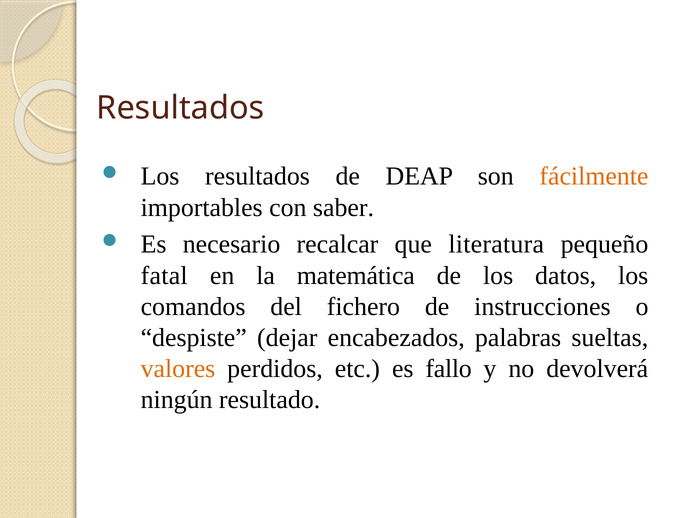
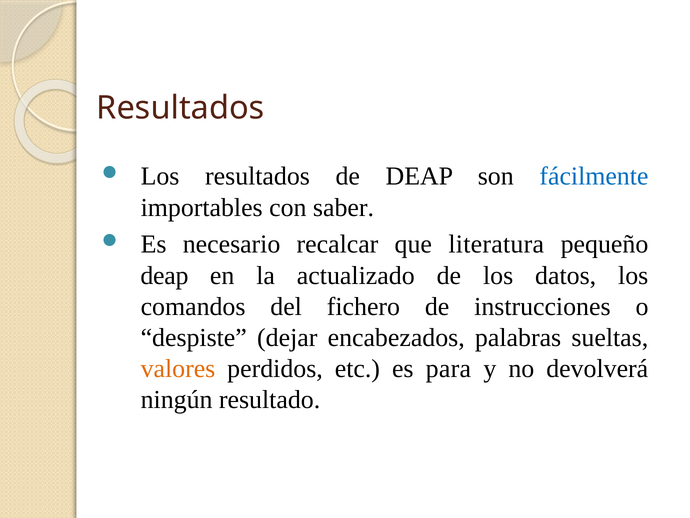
fácilmente colour: orange -> blue (594, 176)
fatal: fatal -> deap (164, 275)
matemática: matemática -> actualizado (356, 275)
fallo: fallo -> para (448, 368)
